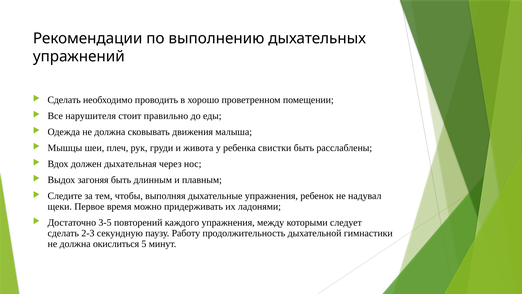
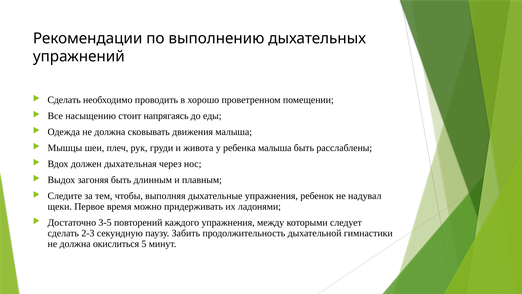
нарушителя: нарушителя -> насыщению (91, 116)
правильно: правильно -> напрягаясь (166, 116)
ребенка свистки: свистки -> малыша (275, 148)
Работу: Работу -> Забить (186, 233)
